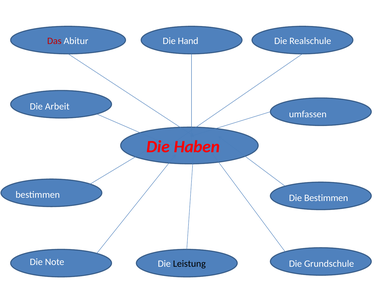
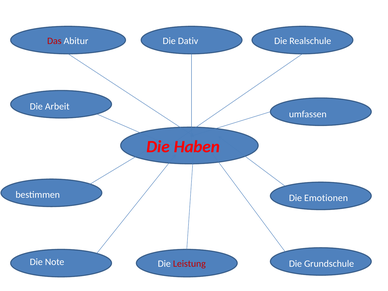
Hand: Hand -> Dativ (188, 41)
Die Bestimmen: Bestimmen -> Emotionen (326, 198)
Leistung colour: black -> red (189, 264)
